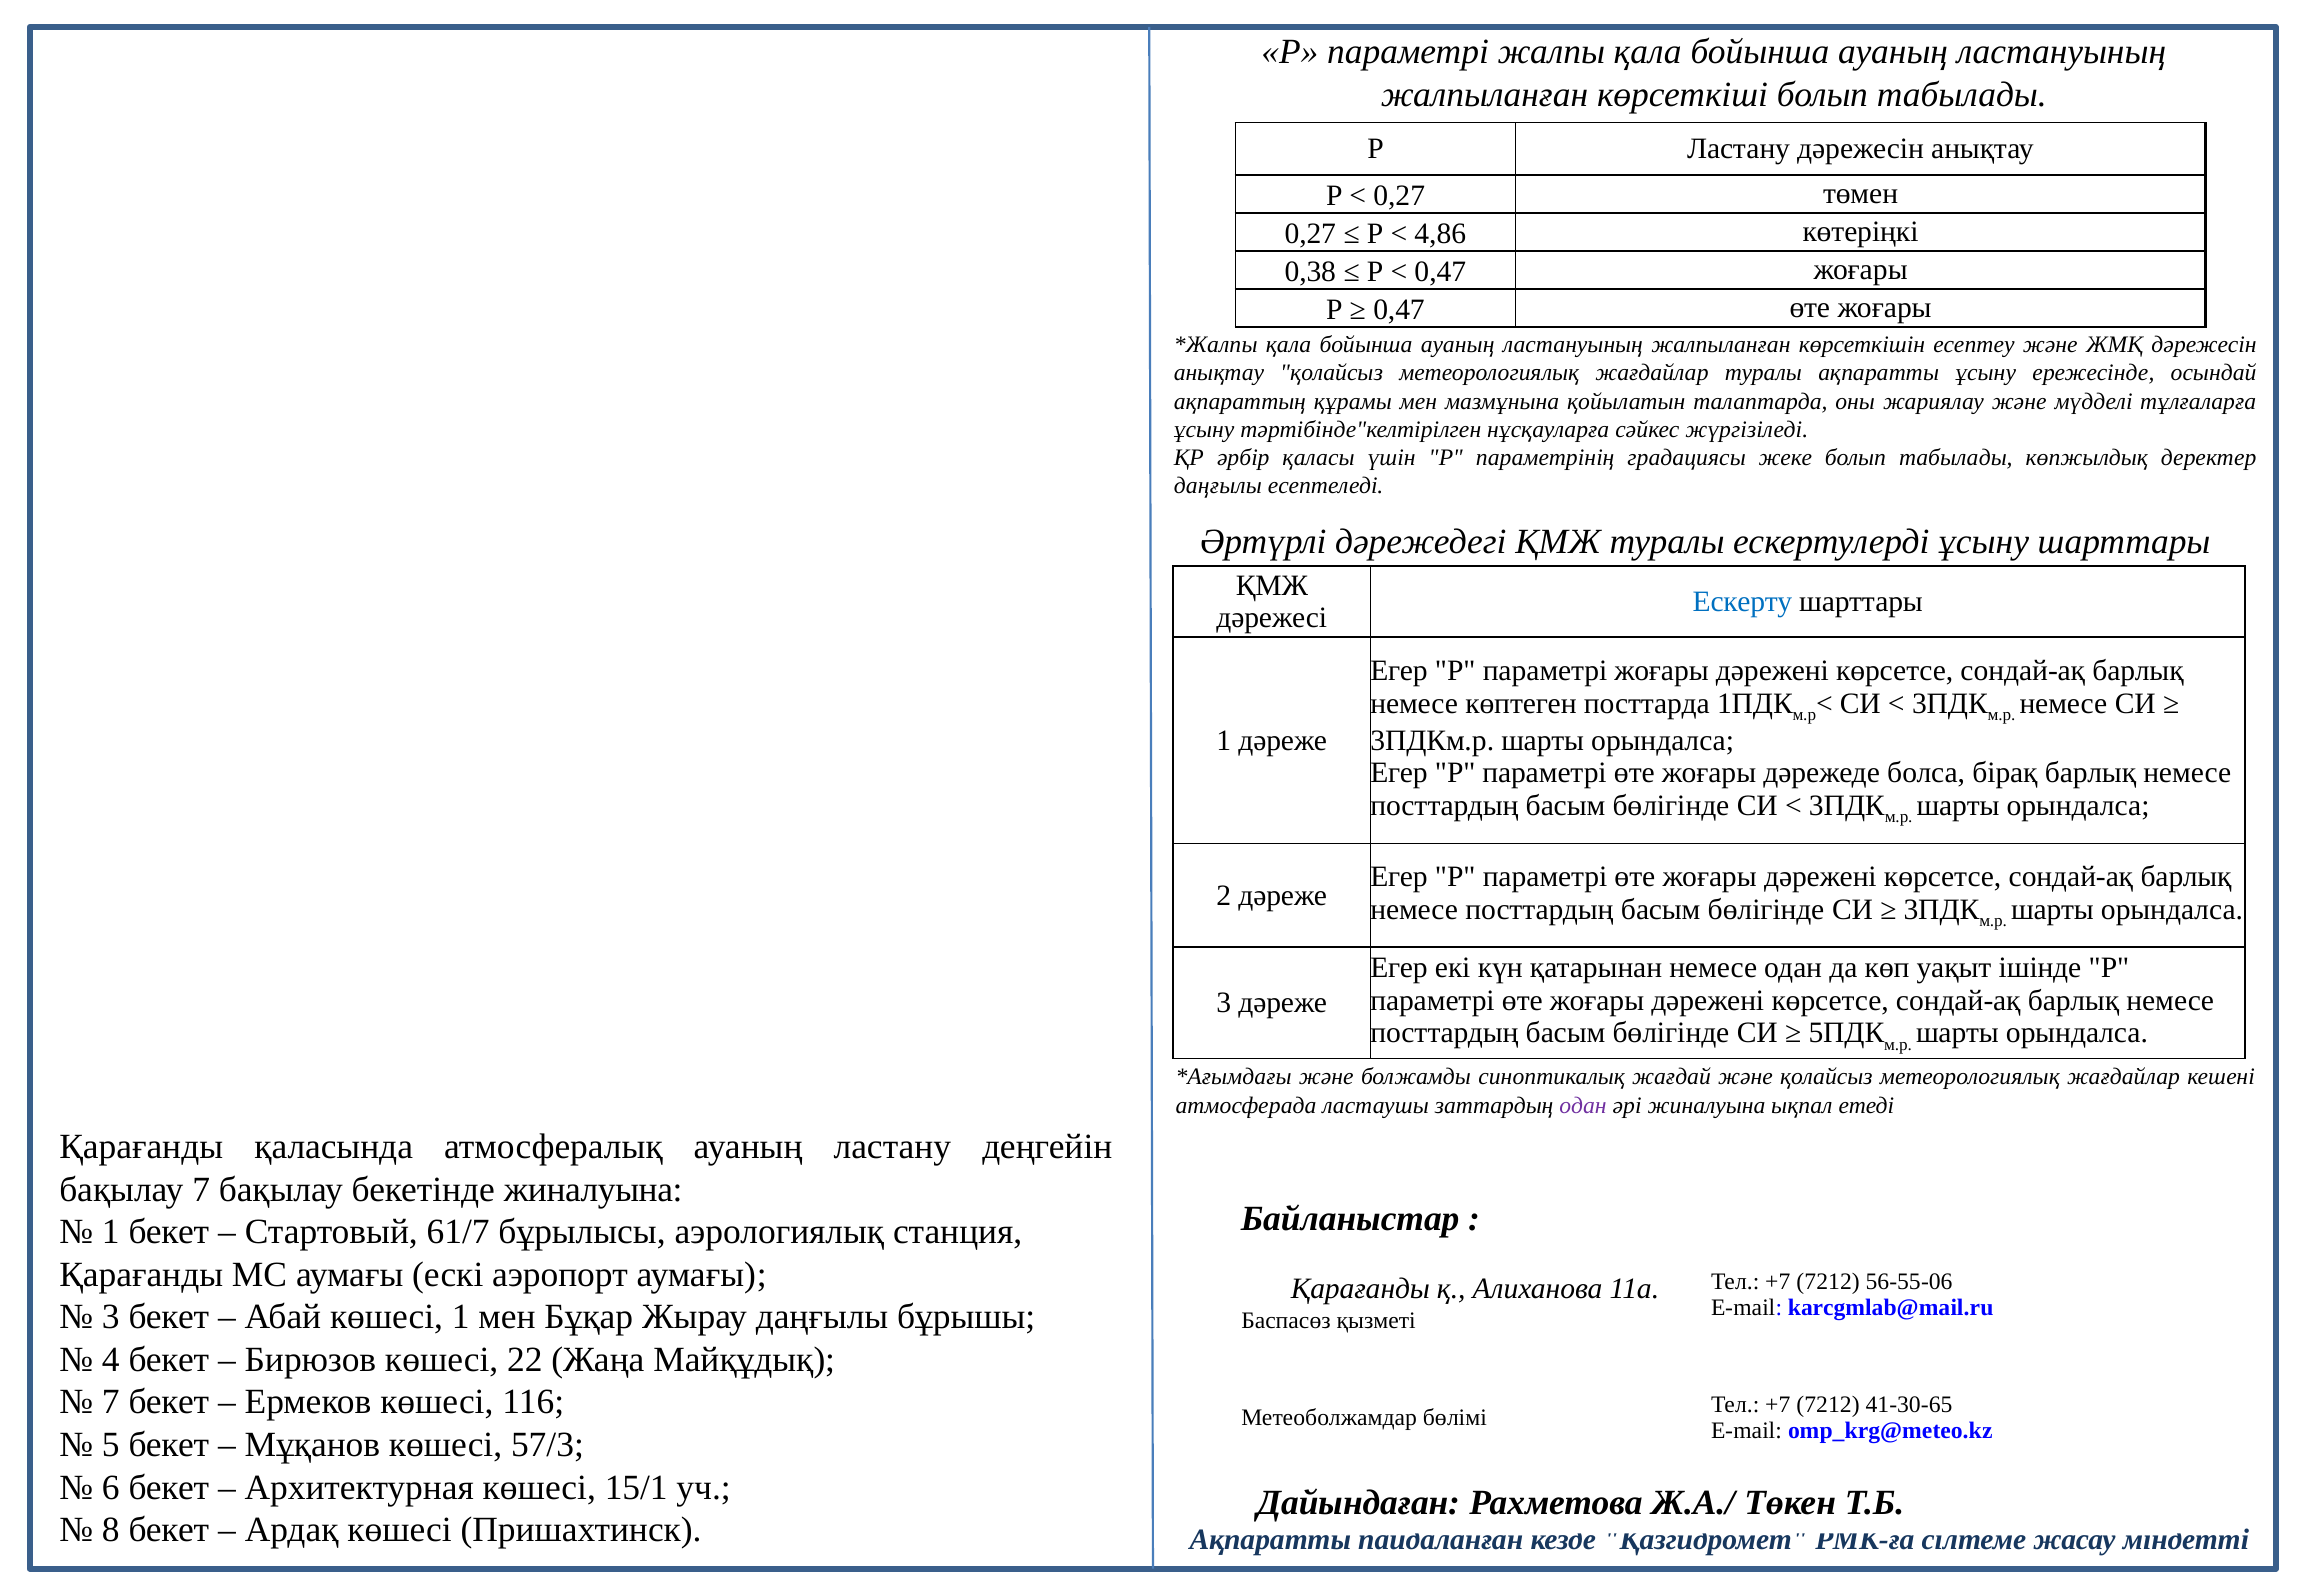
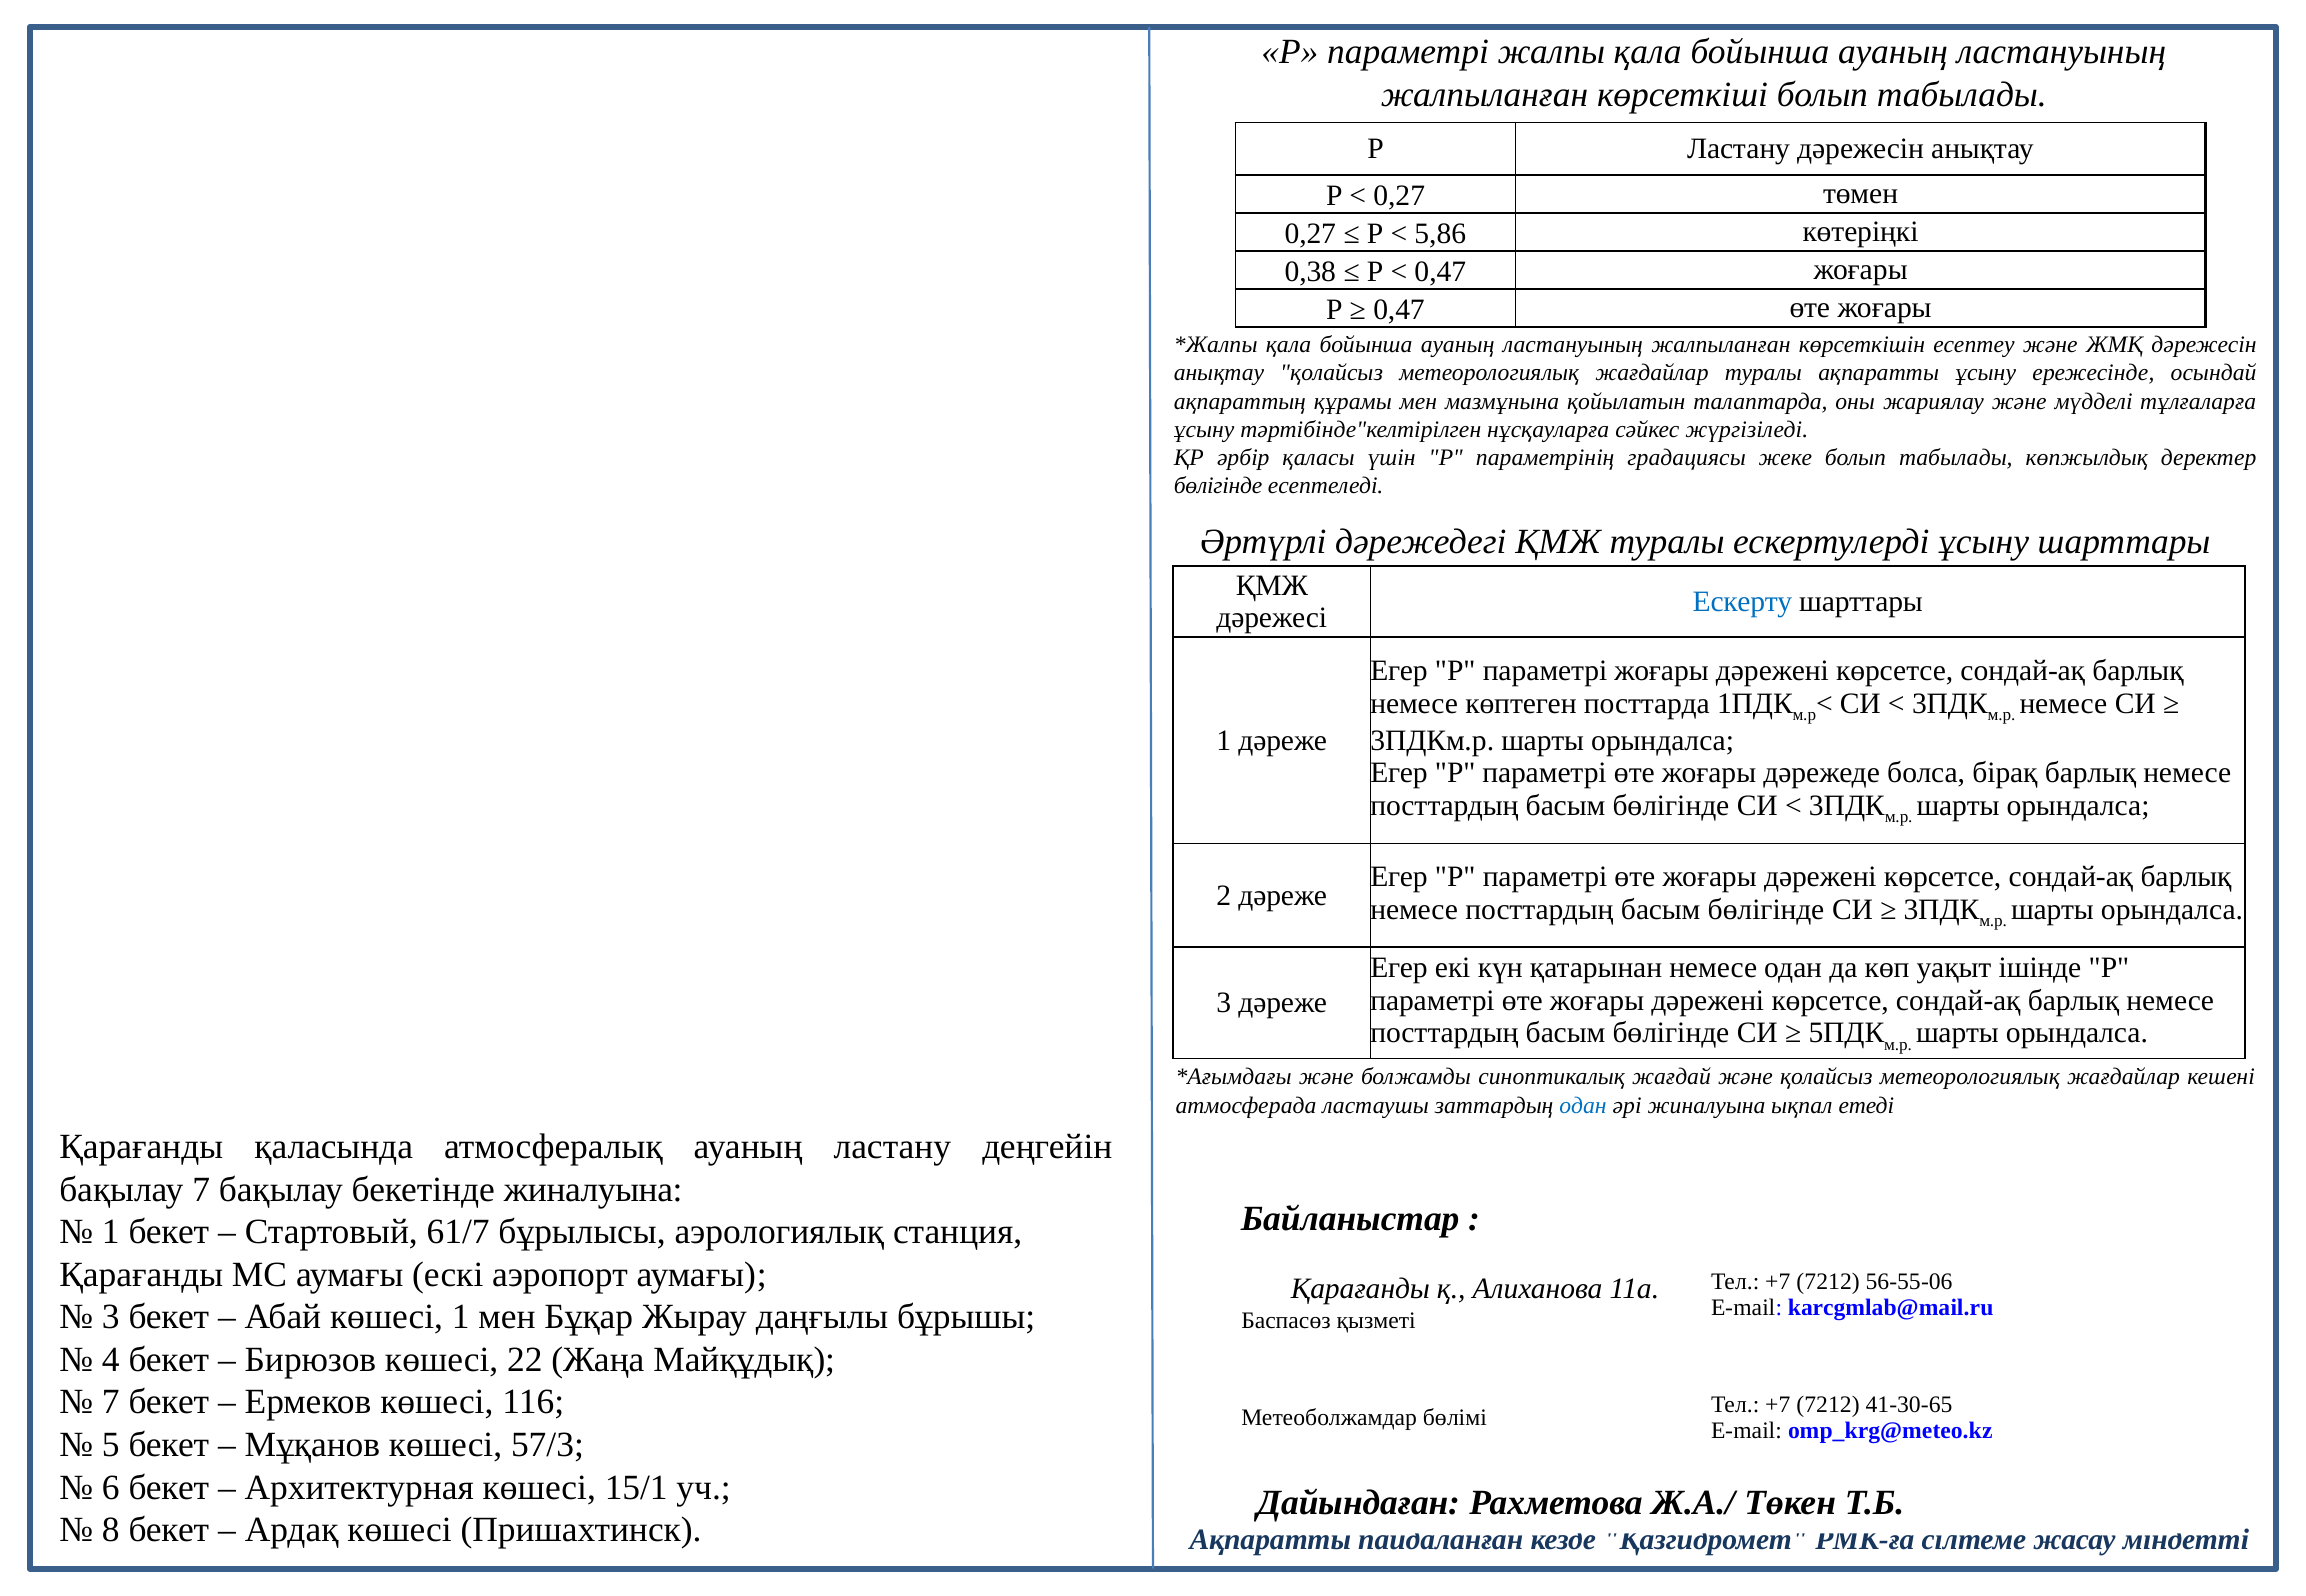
4,86: 4,86 -> 5,86 (1440, 233)
даңғылы: даңғылы -> бөлігінде (1218, 486)
одан colour: purple -> blue (1583, 1106)
